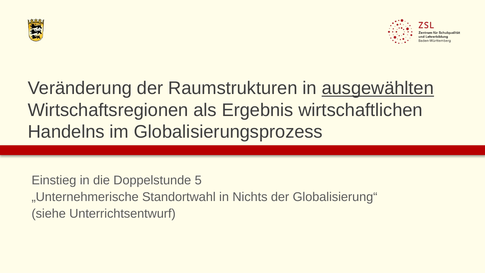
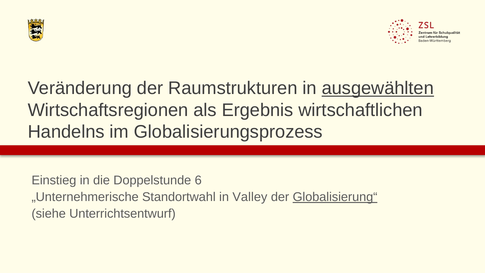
5: 5 -> 6 (198, 180)
Nichts: Nichts -> Valley (250, 197)
Globalisierung“ underline: none -> present (335, 197)
